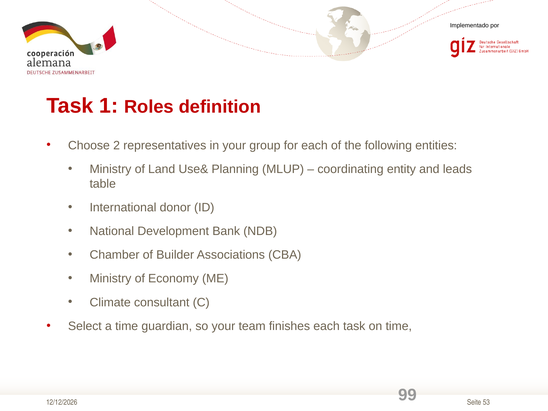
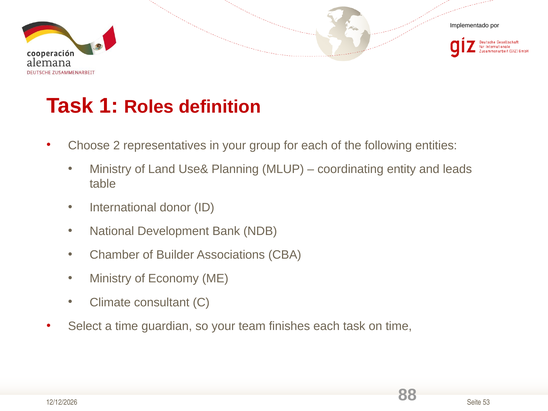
99: 99 -> 88 (407, 395)
